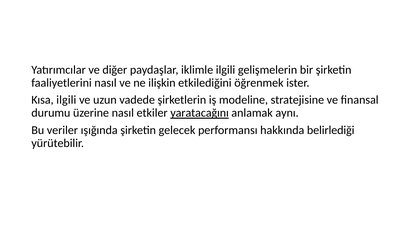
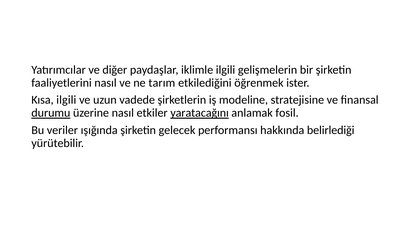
ilişkin: ilişkin -> tarım (162, 83)
durumu underline: none -> present (51, 113)
aynı: aynı -> fosil (287, 113)
